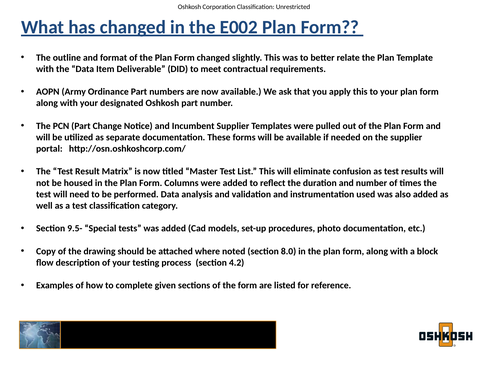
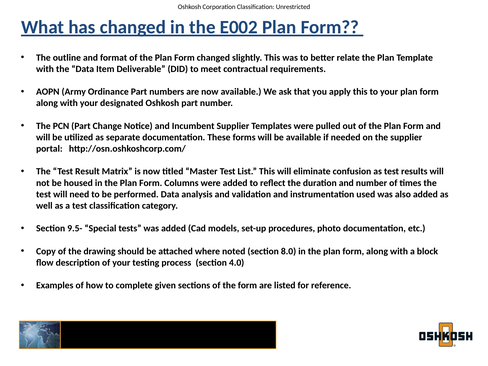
4.2: 4.2 -> 4.0 (237, 263)
